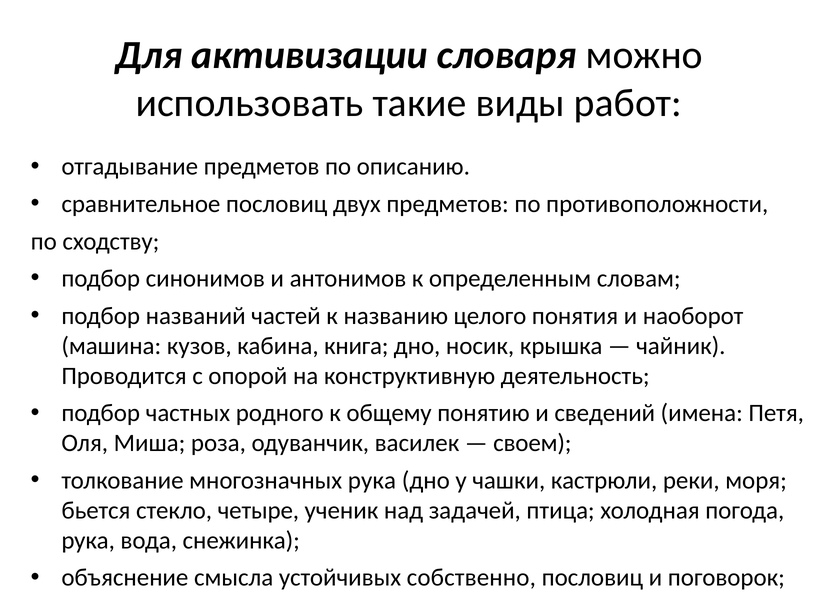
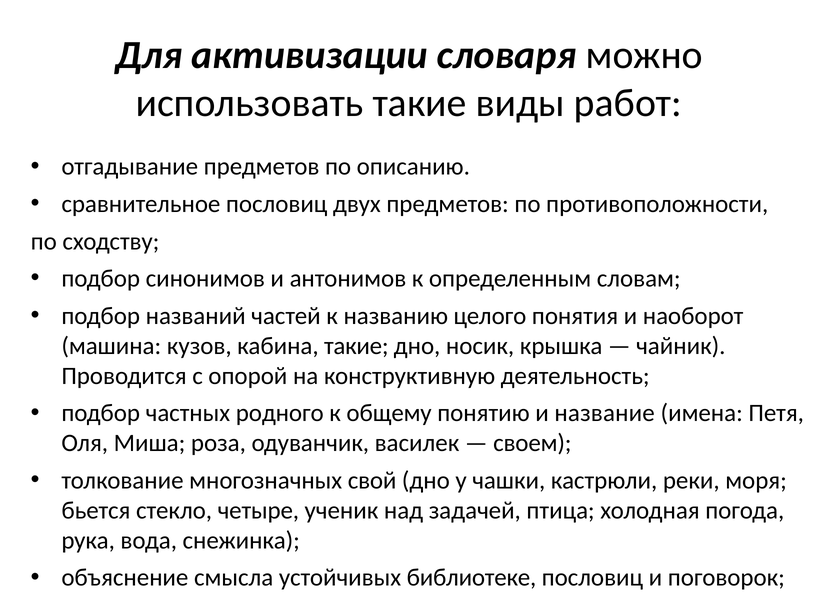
кабина книга: книга -> такие (356, 346)
сведений: сведений -> название (605, 413)
многозначных рука: рука -> свой (372, 480)
собственно: собственно -> библиотеке (471, 577)
